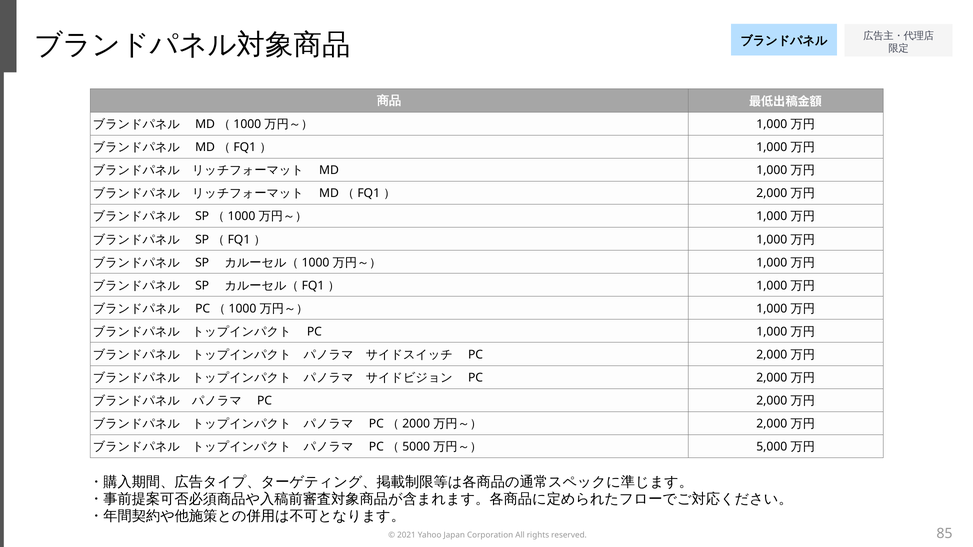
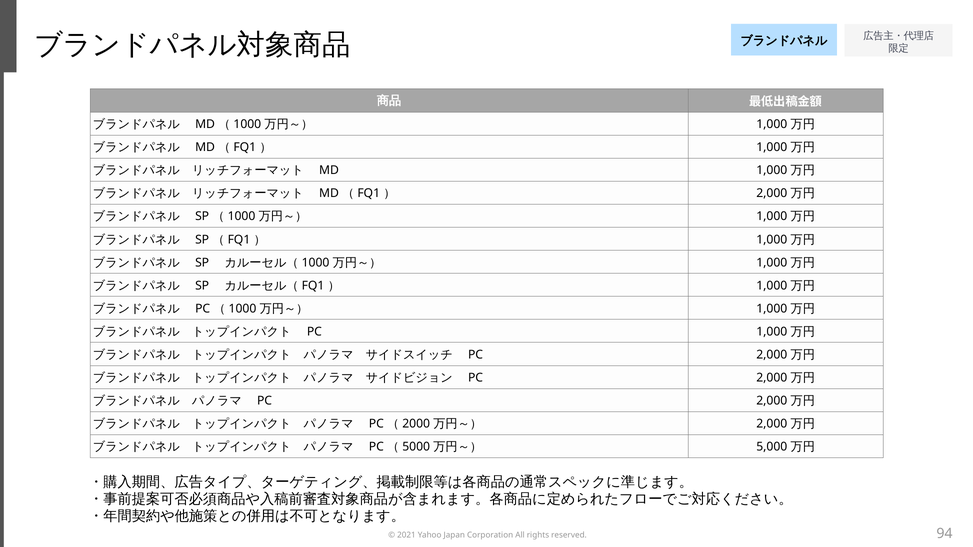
85: 85 -> 94 (944, 534)
